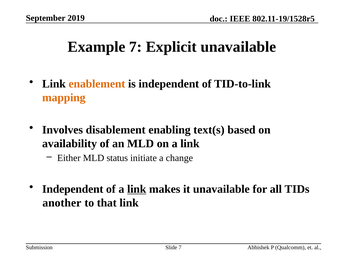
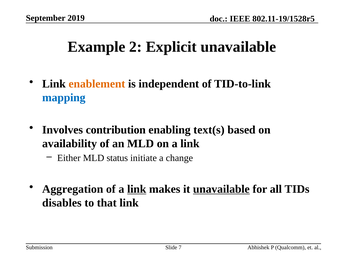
Example 7: 7 -> 2 (136, 47)
mapping colour: orange -> blue (64, 98)
disablement: disablement -> contribution (116, 130)
Independent: Independent -> Aggregation (73, 189)
unavailable underline: none -> present (221, 189)
another: another -> disables (62, 203)
